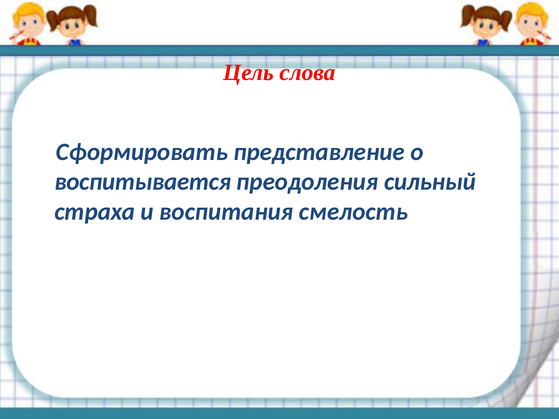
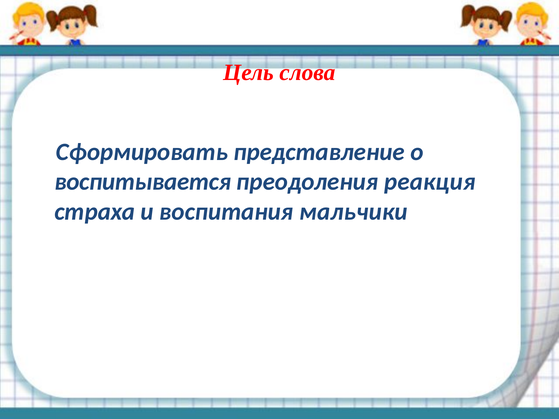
сильный: сильный -> реакция (430, 182)
смелость: смелость -> мальчики (353, 212)
